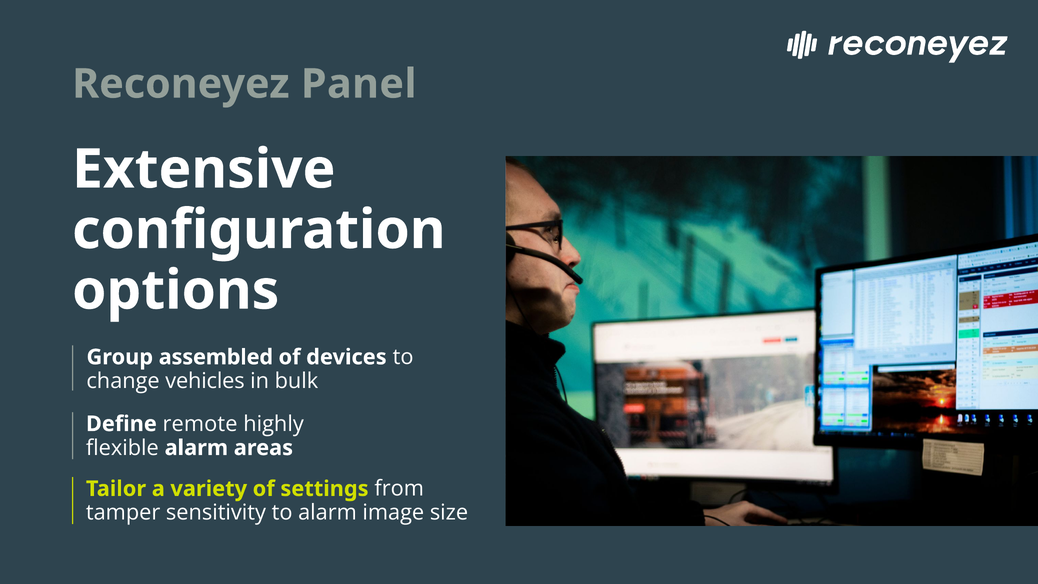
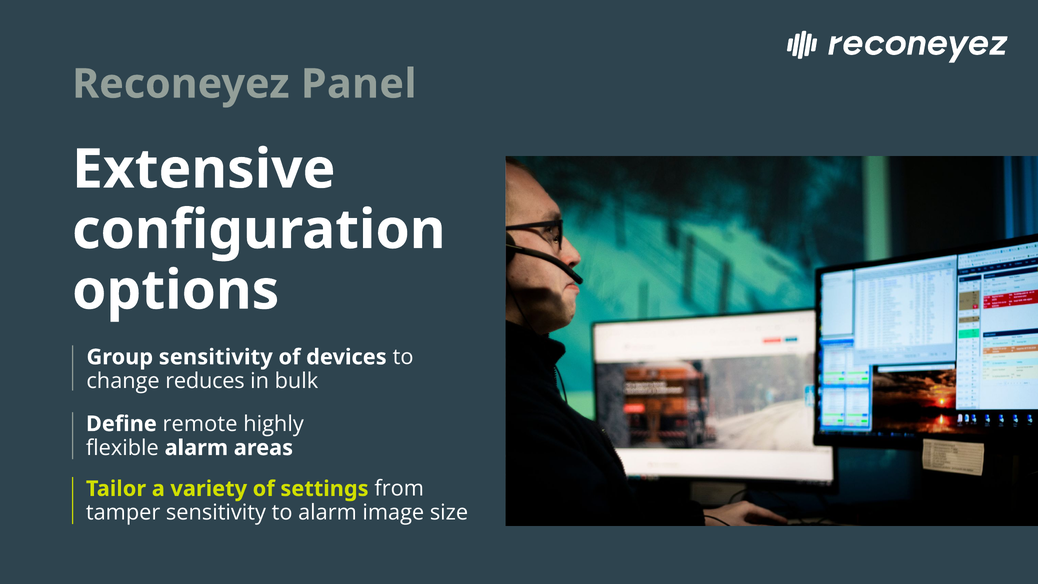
Group assembled: assembled -> sensitivity (216, 357)
vehicles: vehicles -> reduces (205, 381)
